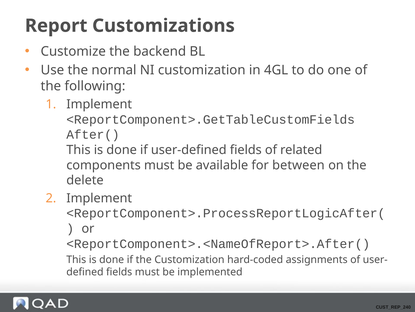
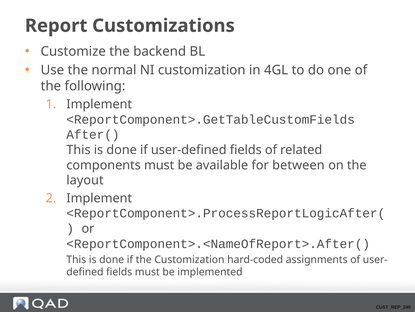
delete: delete -> layout (85, 180)
